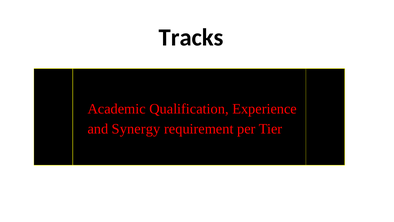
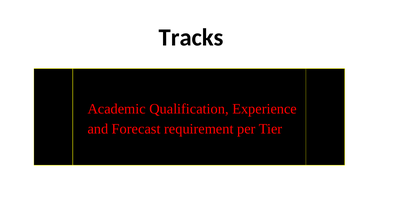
Synergy: Synergy -> Forecast (136, 129)
